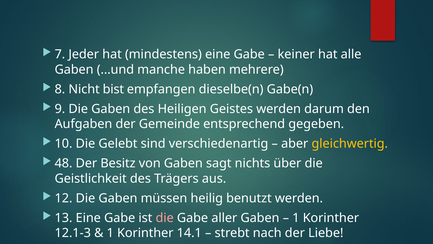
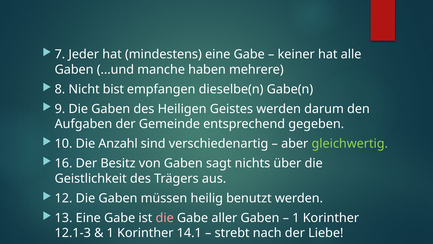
Gelebt: Gelebt -> Anzahl (118, 143)
gleichwertig colour: yellow -> light green (350, 143)
48: 48 -> 16 (64, 163)
